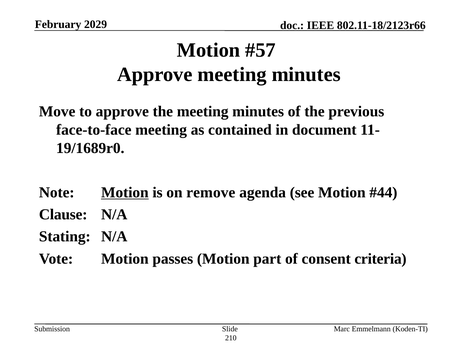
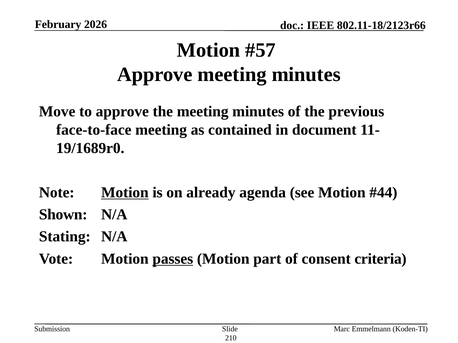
2029: 2029 -> 2026 (96, 24)
remove: remove -> already (211, 193)
Clause: Clause -> Shown (63, 215)
passes underline: none -> present (173, 259)
